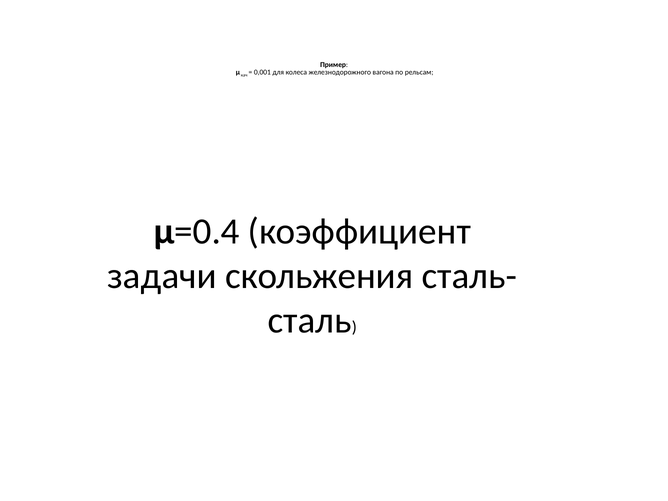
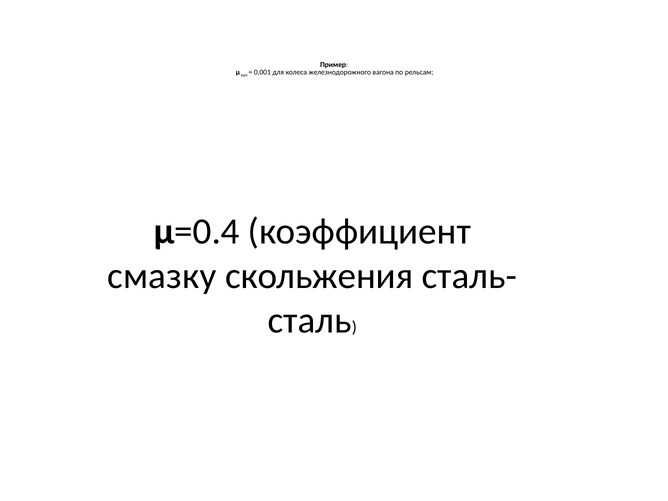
задачи: задачи -> смазку (162, 276)
